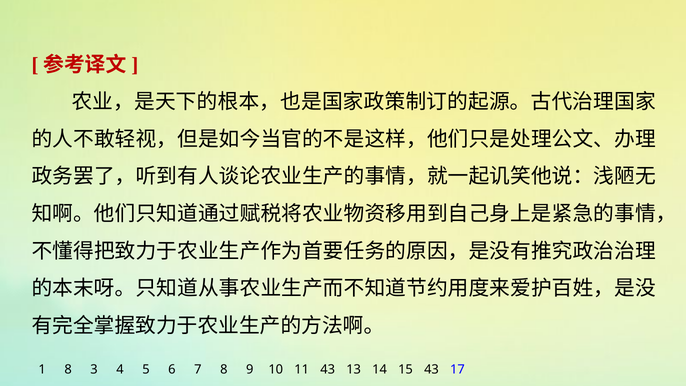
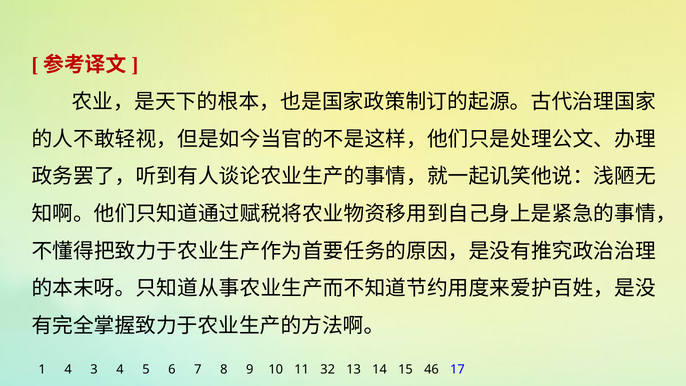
1 8: 8 -> 4 (68, 369)
10 43: 43 -> 32 (328, 369)
15 43: 43 -> 46 (431, 369)
